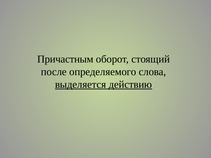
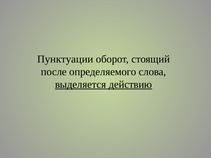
Причастным: Причастным -> Пунктуации (65, 59)
